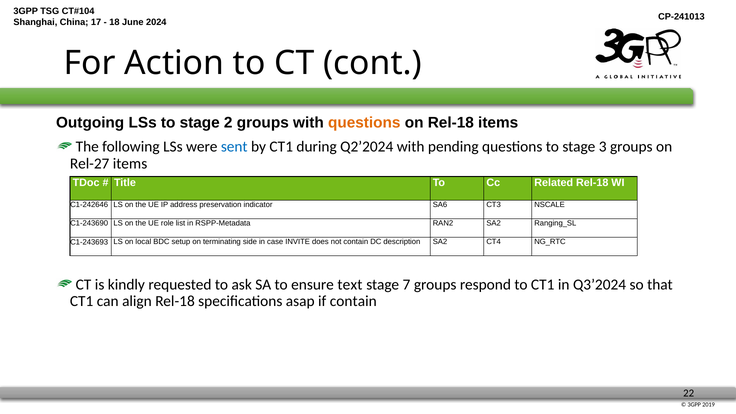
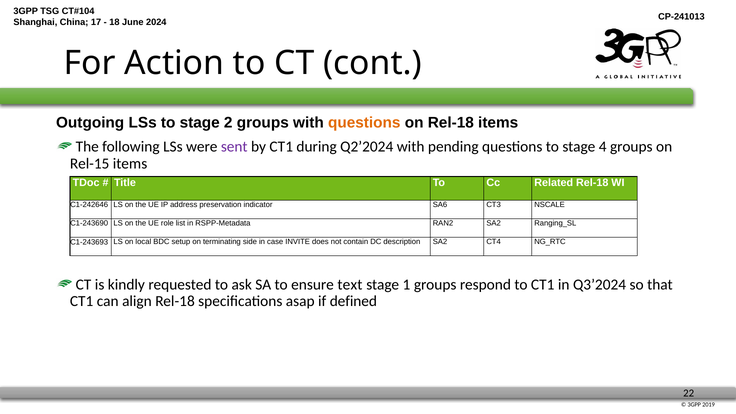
sent colour: blue -> purple (234, 147)
3: 3 -> 4 (603, 147)
Rel-27: Rel-27 -> Rel-15 (90, 163)
7: 7 -> 1 (406, 285)
if contain: contain -> defined (353, 301)
